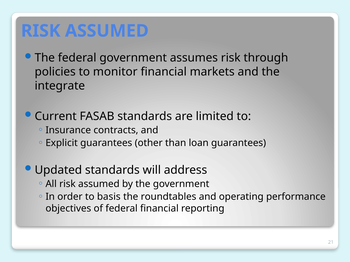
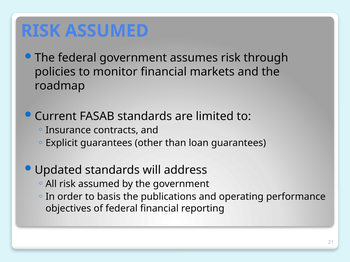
integrate: integrate -> roadmap (60, 86)
roundtables: roundtables -> publications (169, 197)
